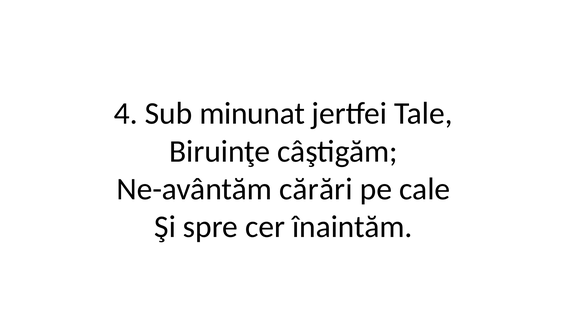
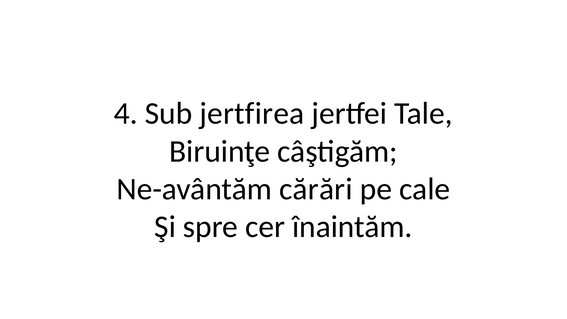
minunat: minunat -> jertfirea (252, 113)
